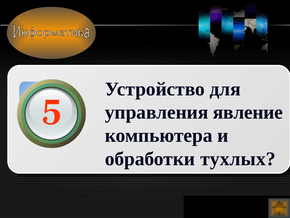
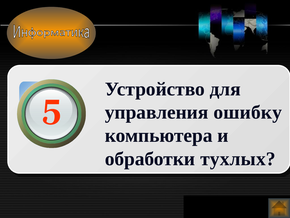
явление: явление -> ошибку (248, 112)
